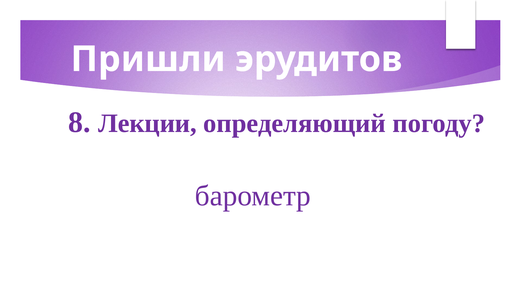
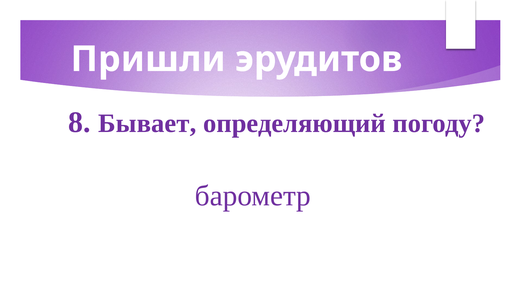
Лекции: Лекции -> Бывает (147, 123)
